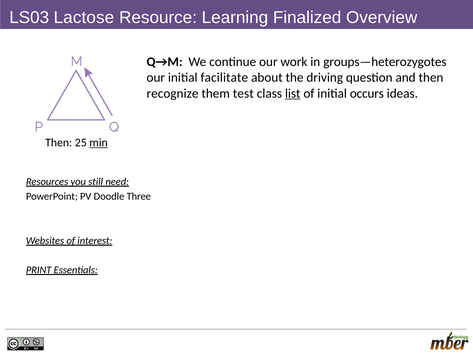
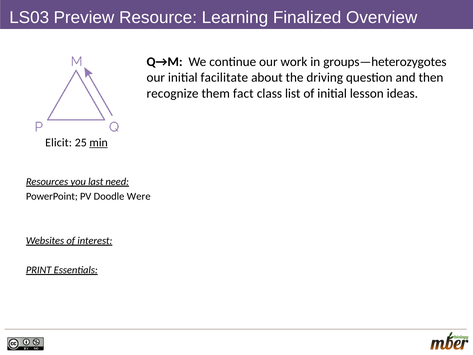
Lactose: Lactose -> Preview (84, 17)
test: test -> fact (243, 93)
list underline: present -> none (293, 93)
occurs: occurs -> lesson (367, 93)
Then: Then -> Elicit (59, 142)
still: still -> last (96, 182)
Three: Three -> Were (139, 196)
